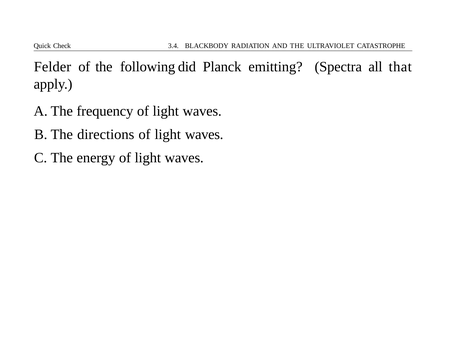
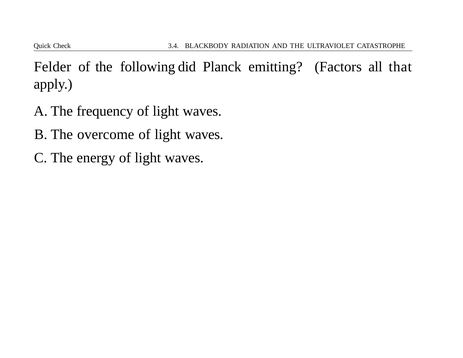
Spectra: Spectra -> Factors (338, 67)
directions: directions -> overcome (106, 134)
